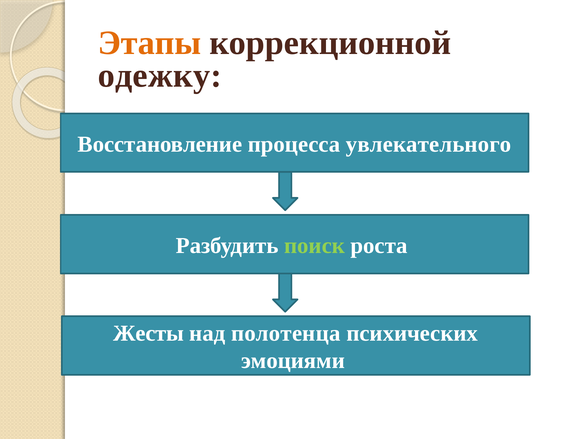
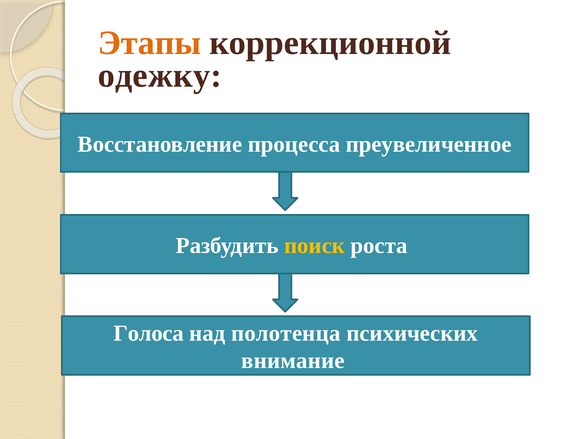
увлекательного: увлекательного -> преувеличенное (429, 144)
поиск colour: light green -> yellow (315, 246)
Жесты: Жесты -> Голоса (149, 334)
эмоциями: эмоциями -> внимание (293, 361)
